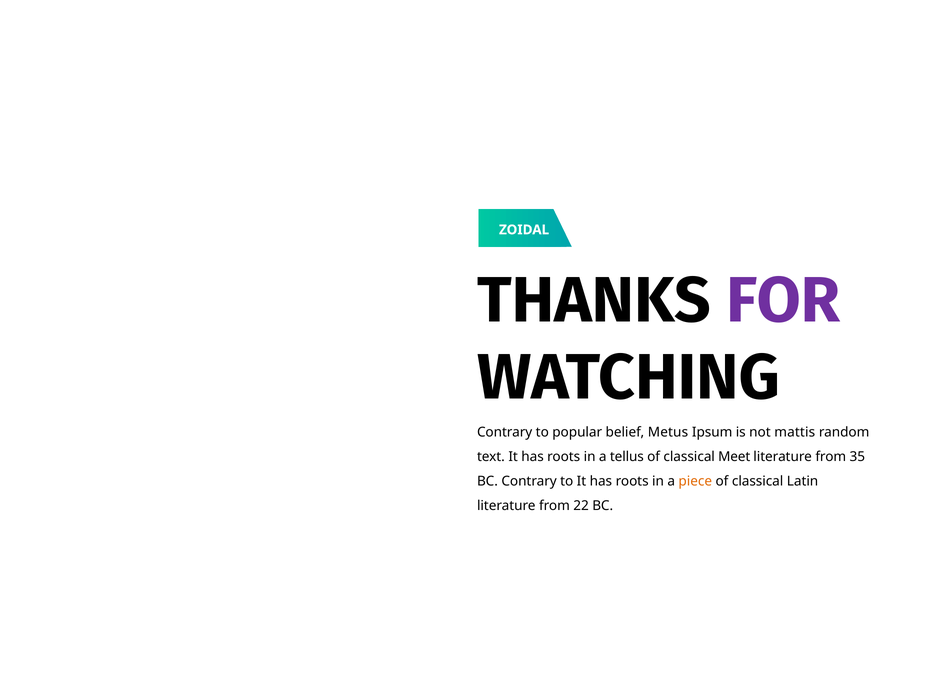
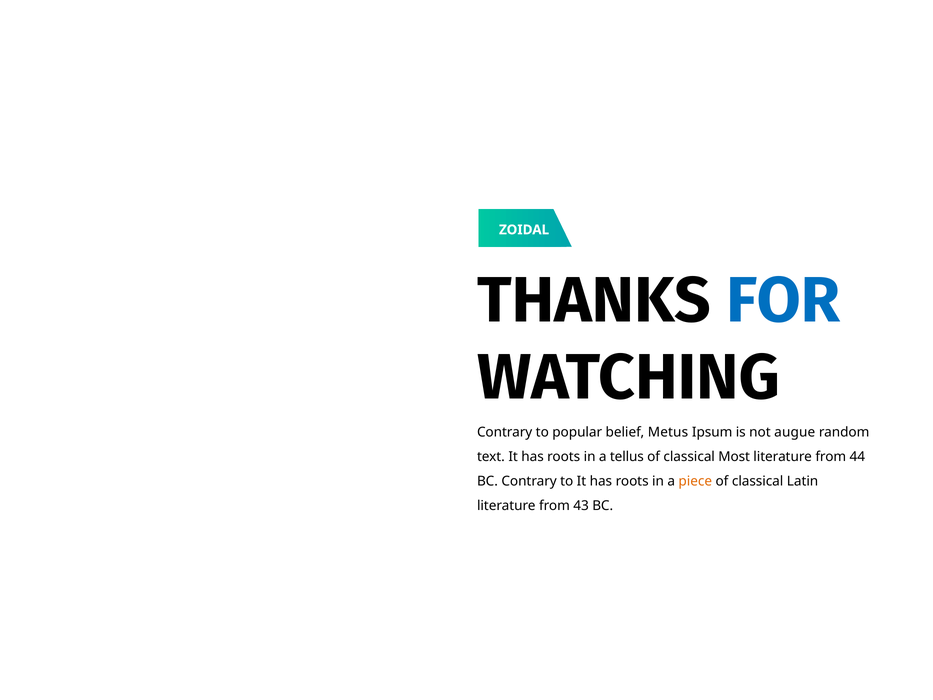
FOR colour: purple -> blue (783, 300)
mattis: mattis -> augue (795, 432)
Meet: Meet -> Most (734, 457)
35: 35 -> 44 (857, 457)
22: 22 -> 43 (581, 505)
